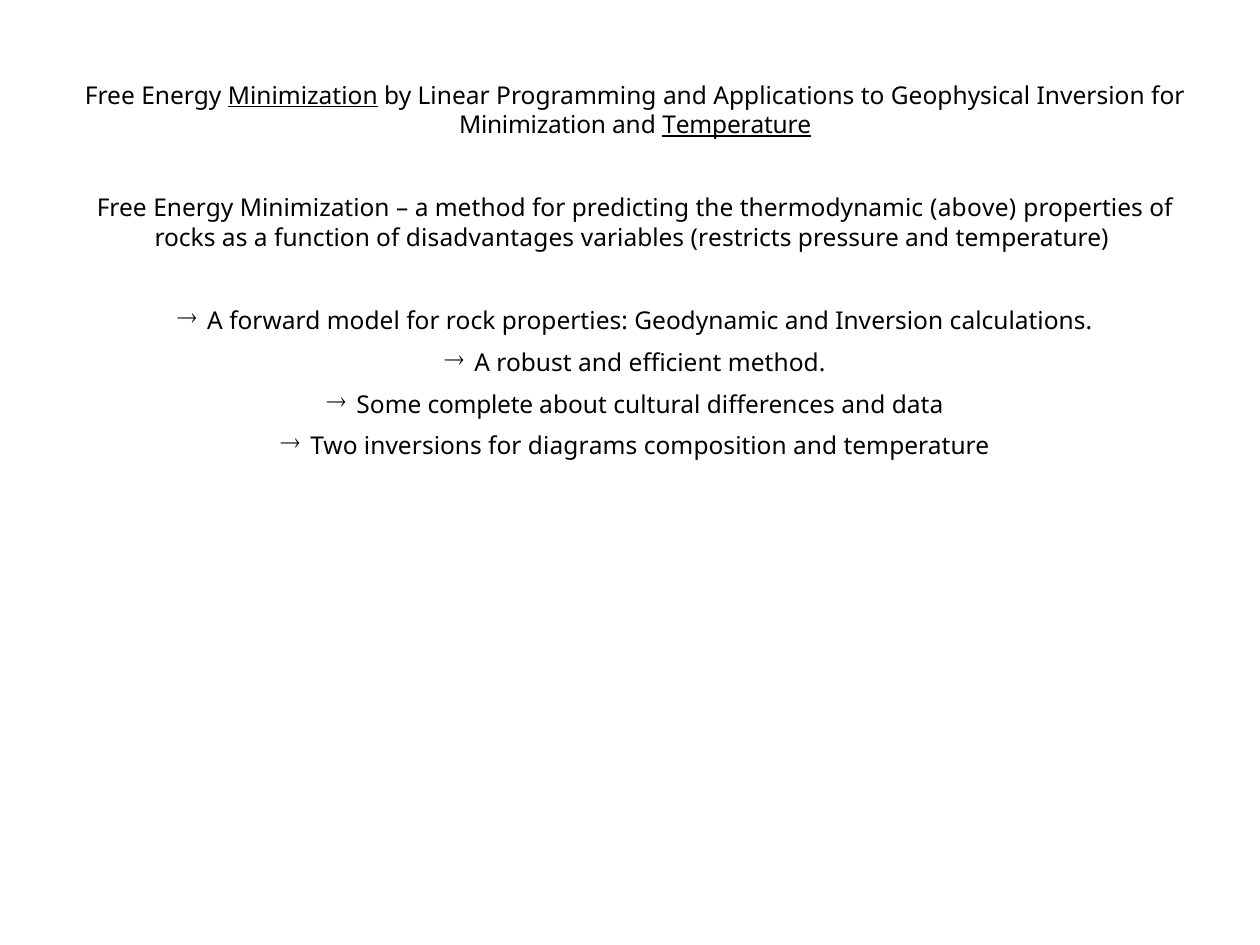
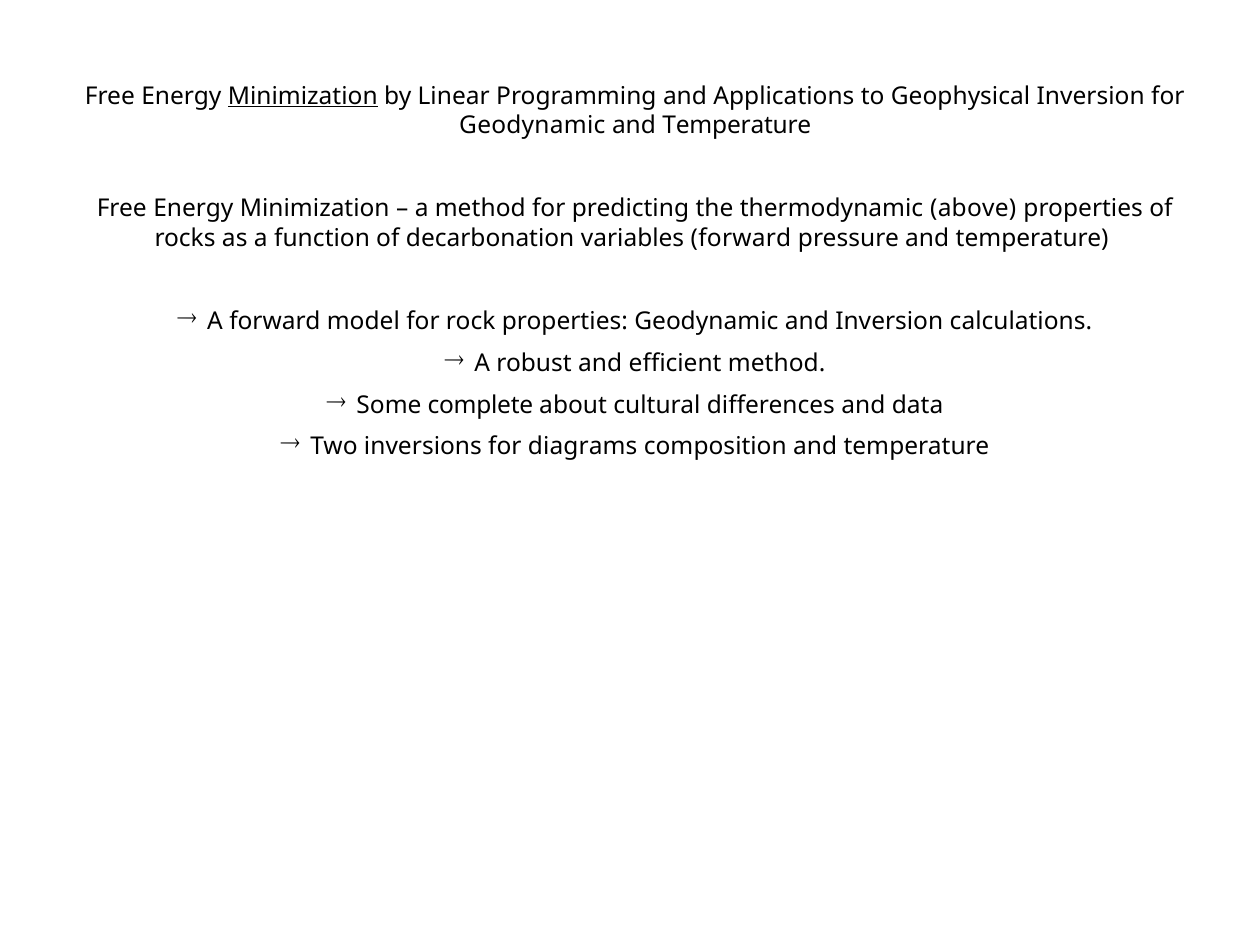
Minimization: Minimization -> Geodynamic (532, 126)
Temperature underline: present -> none (737, 126)
disadvantages: disadvantages -> decarbonation (490, 238)
variables restricts: restricts -> forward (741, 238)
